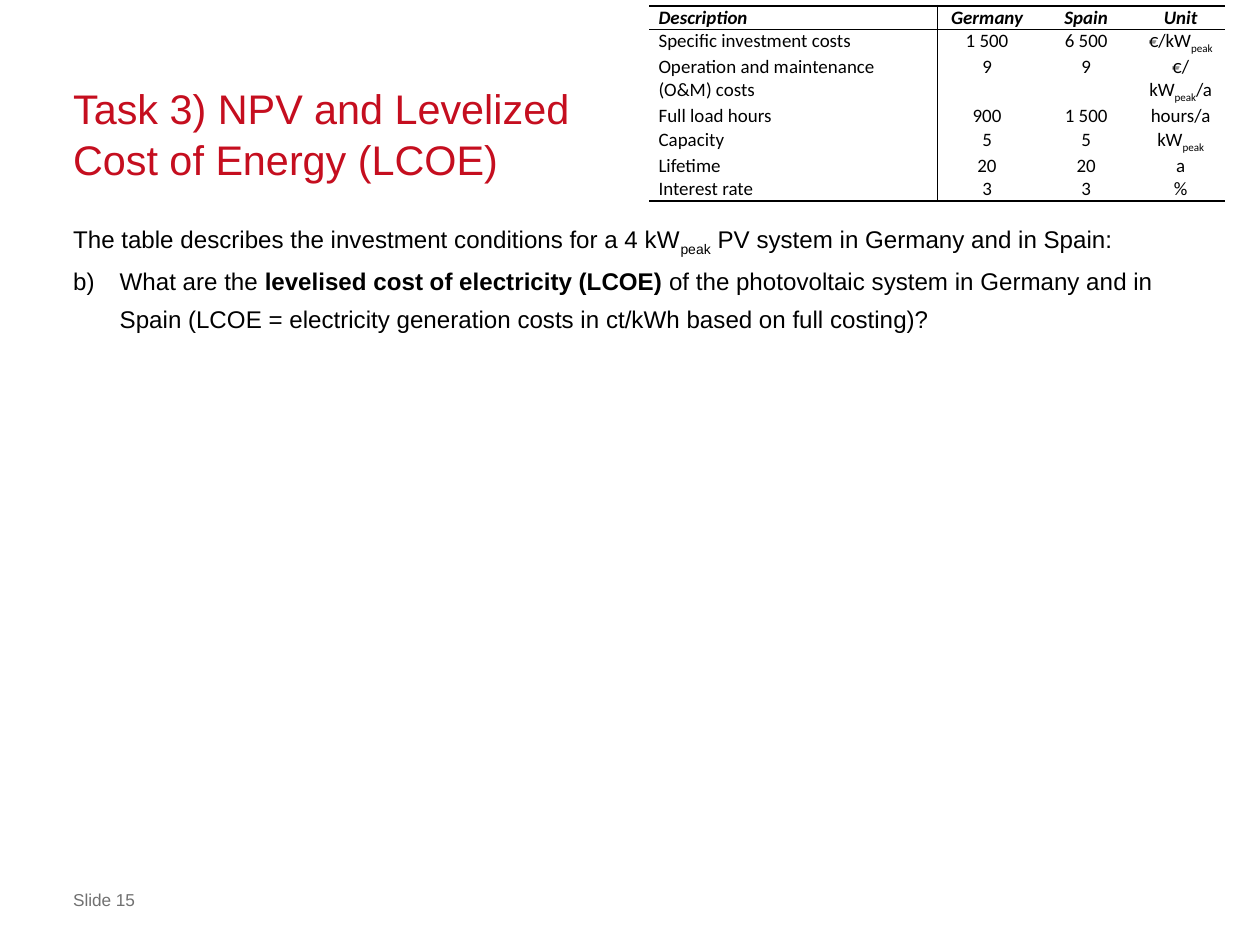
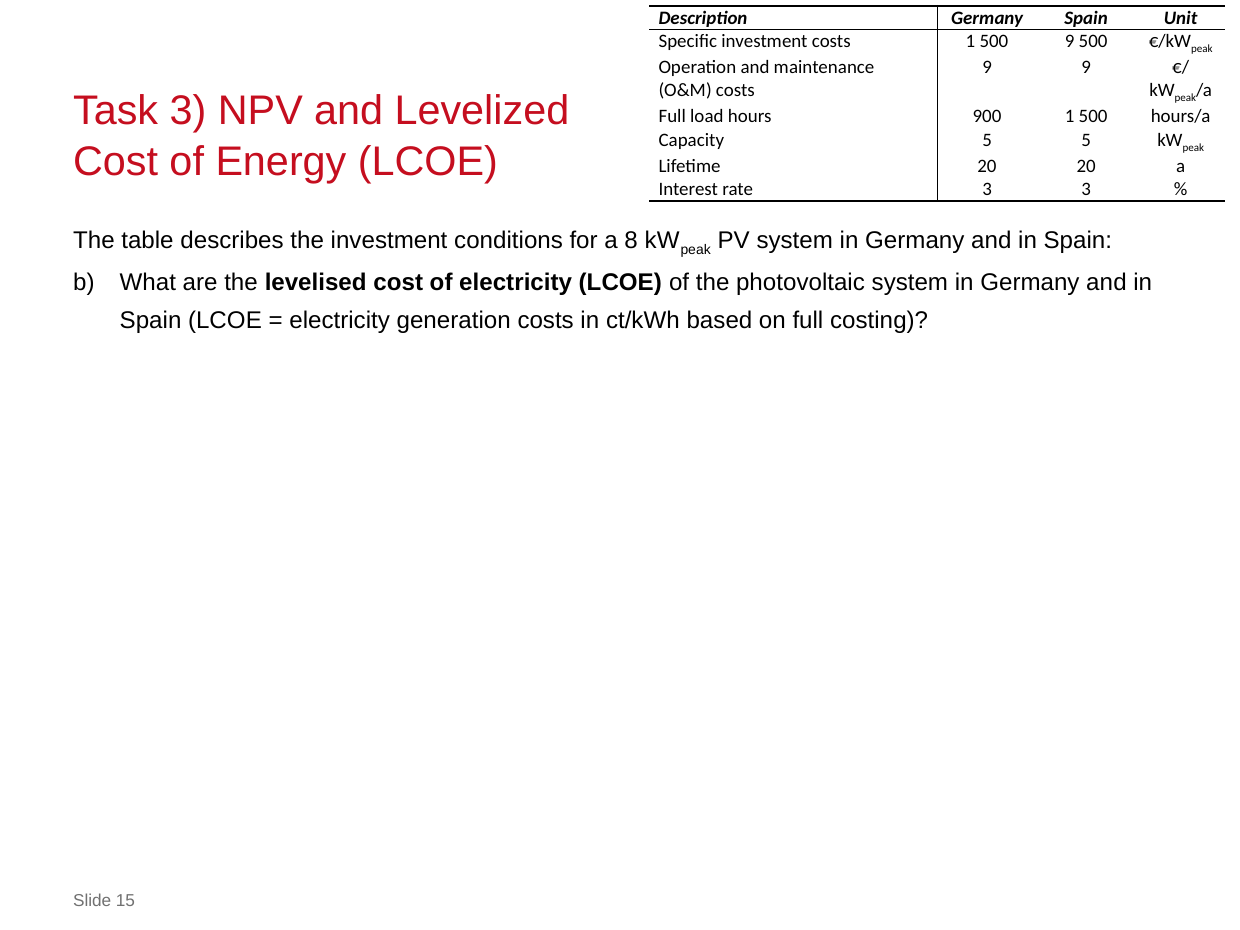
500 6: 6 -> 9 (1070, 41)
4: 4 -> 8 (631, 241)
